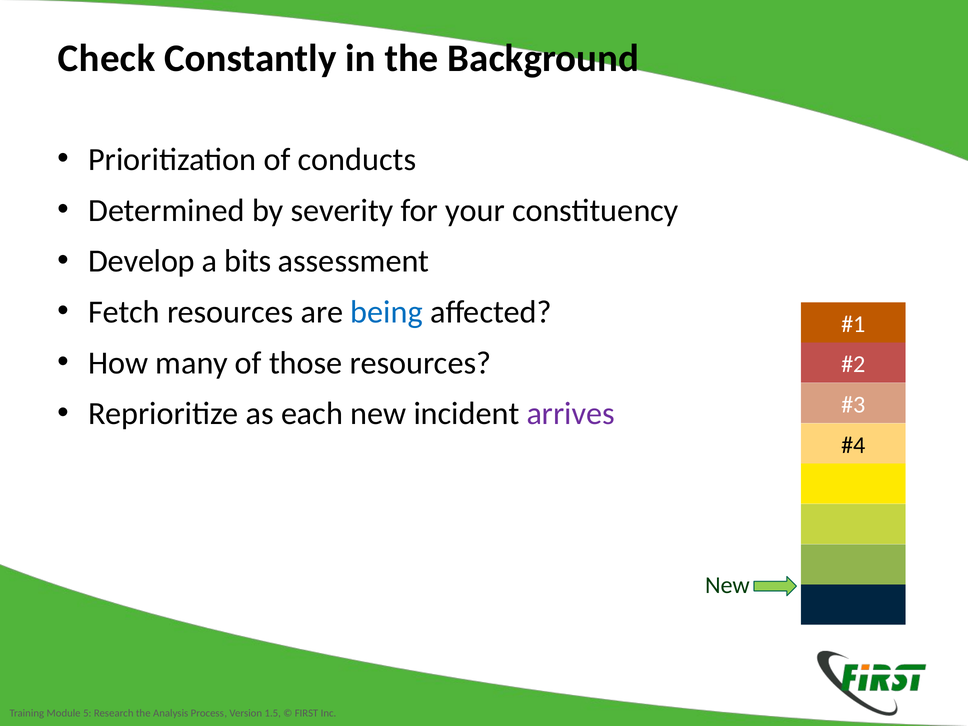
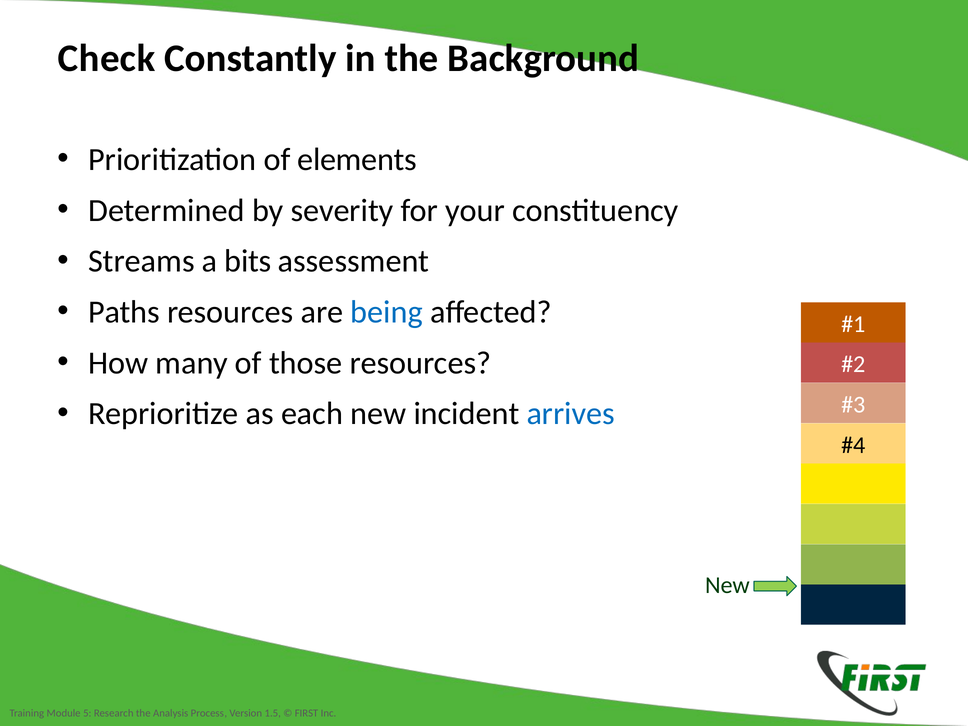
conducts: conducts -> elements (357, 160)
Develop: Develop -> Streams (141, 261)
Fetch: Fetch -> Paths (124, 312)
arrives colour: purple -> blue (571, 414)
